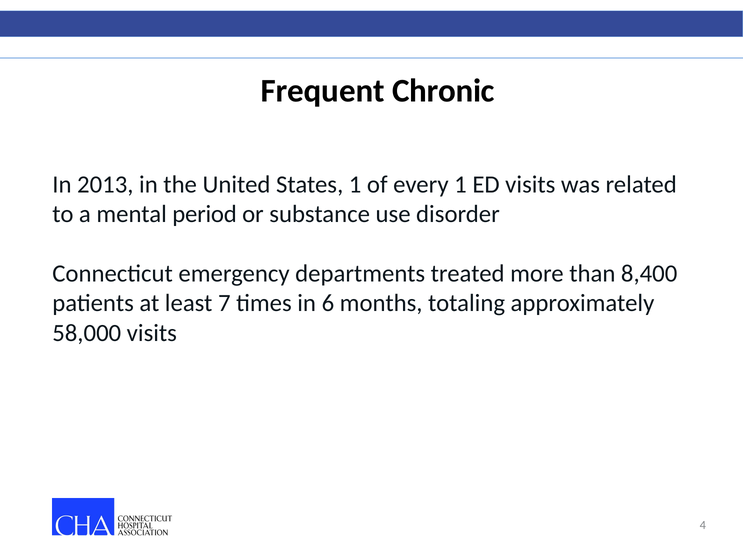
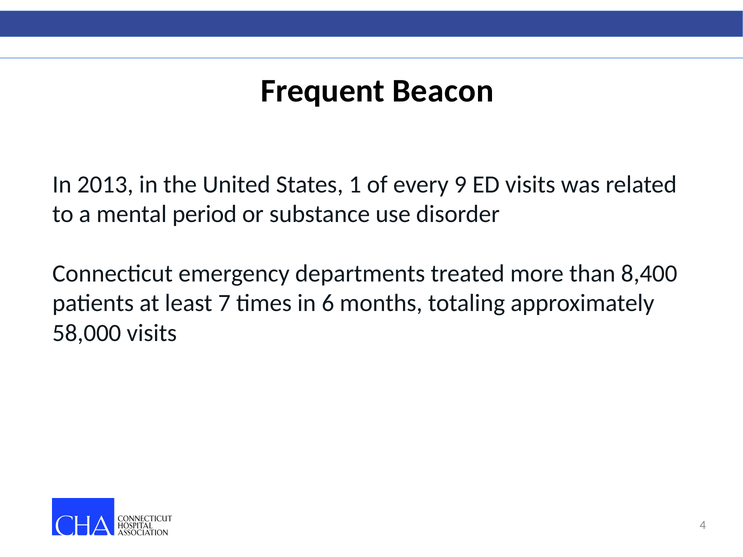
Chronic: Chronic -> Beacon (443, 91)
every 1: 1 -> 9 (460, 185)
